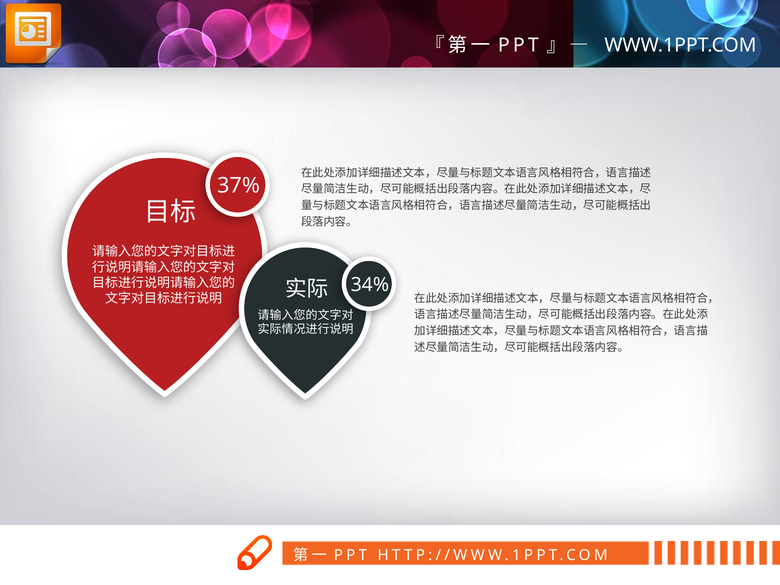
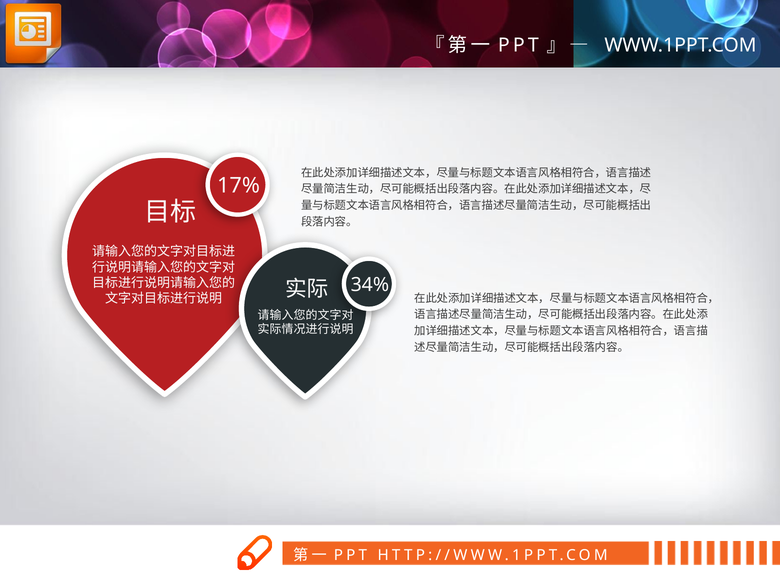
37%: 37% -> 17% (238, 185)
